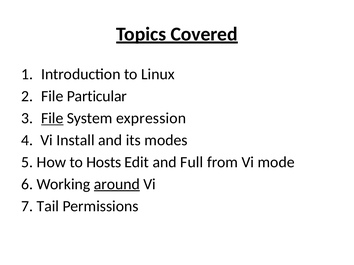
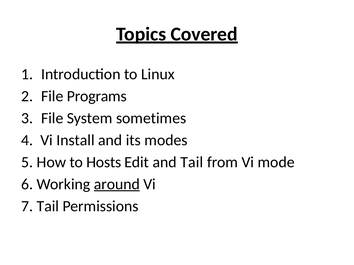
Particular: Particular -> Programs (97, 96)
File underline: present -> none (52, 118)
expression: expression -> sometimes (151, 118)
and Full: Full -> Tail (192, 162)
